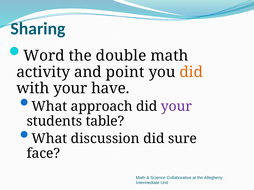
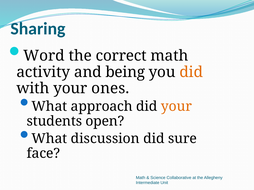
double: double -> correct (121, 56)
point: point -> being (125, 72)
have: have -> ones (110, 89)
your colour: purple -> orange (176, 107)
table: table -> open (105, 121)
